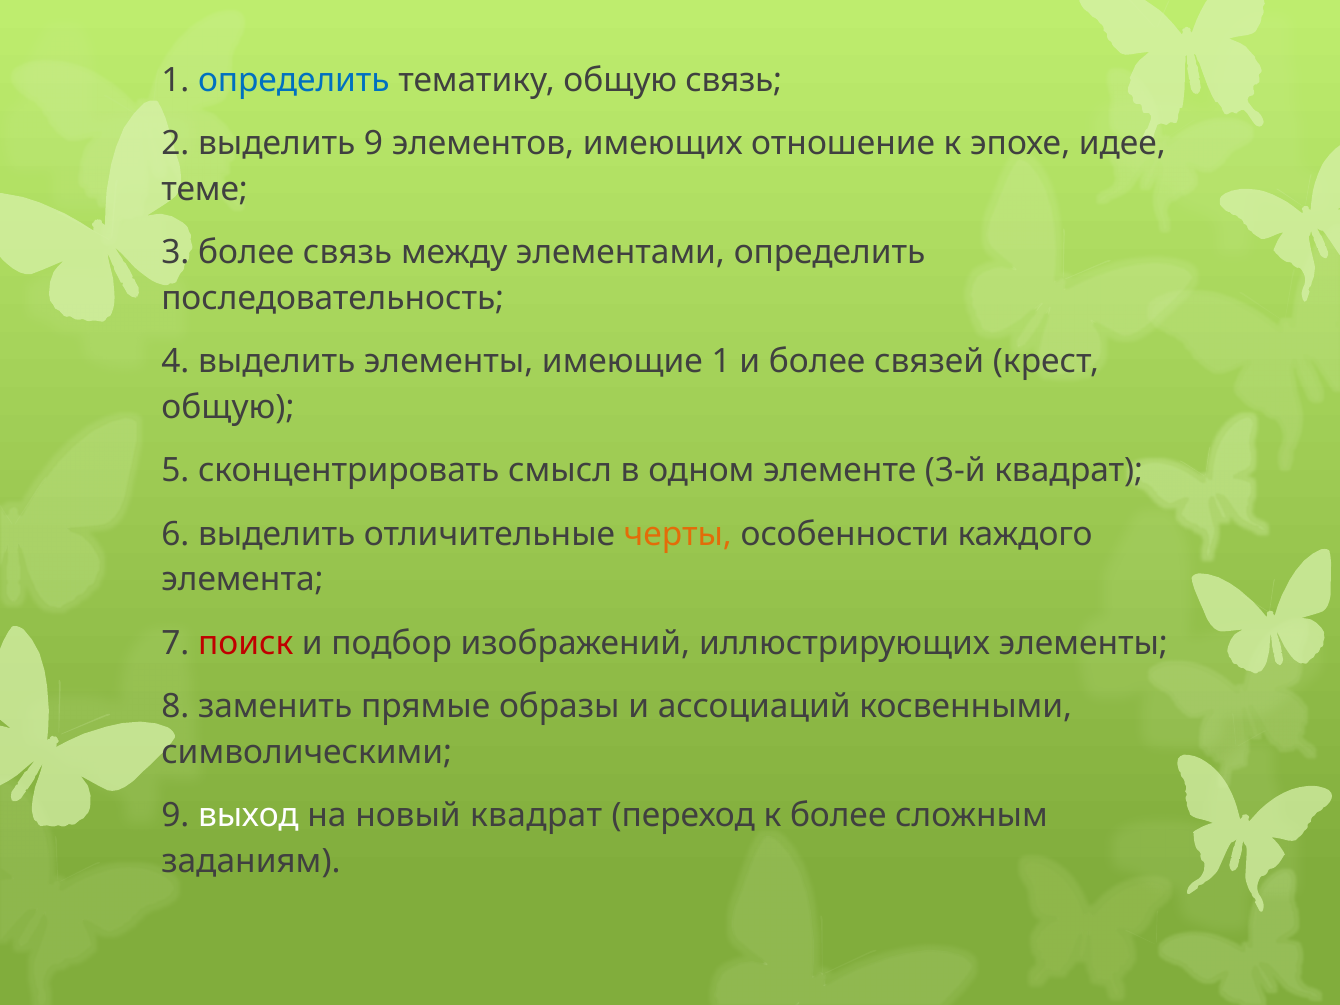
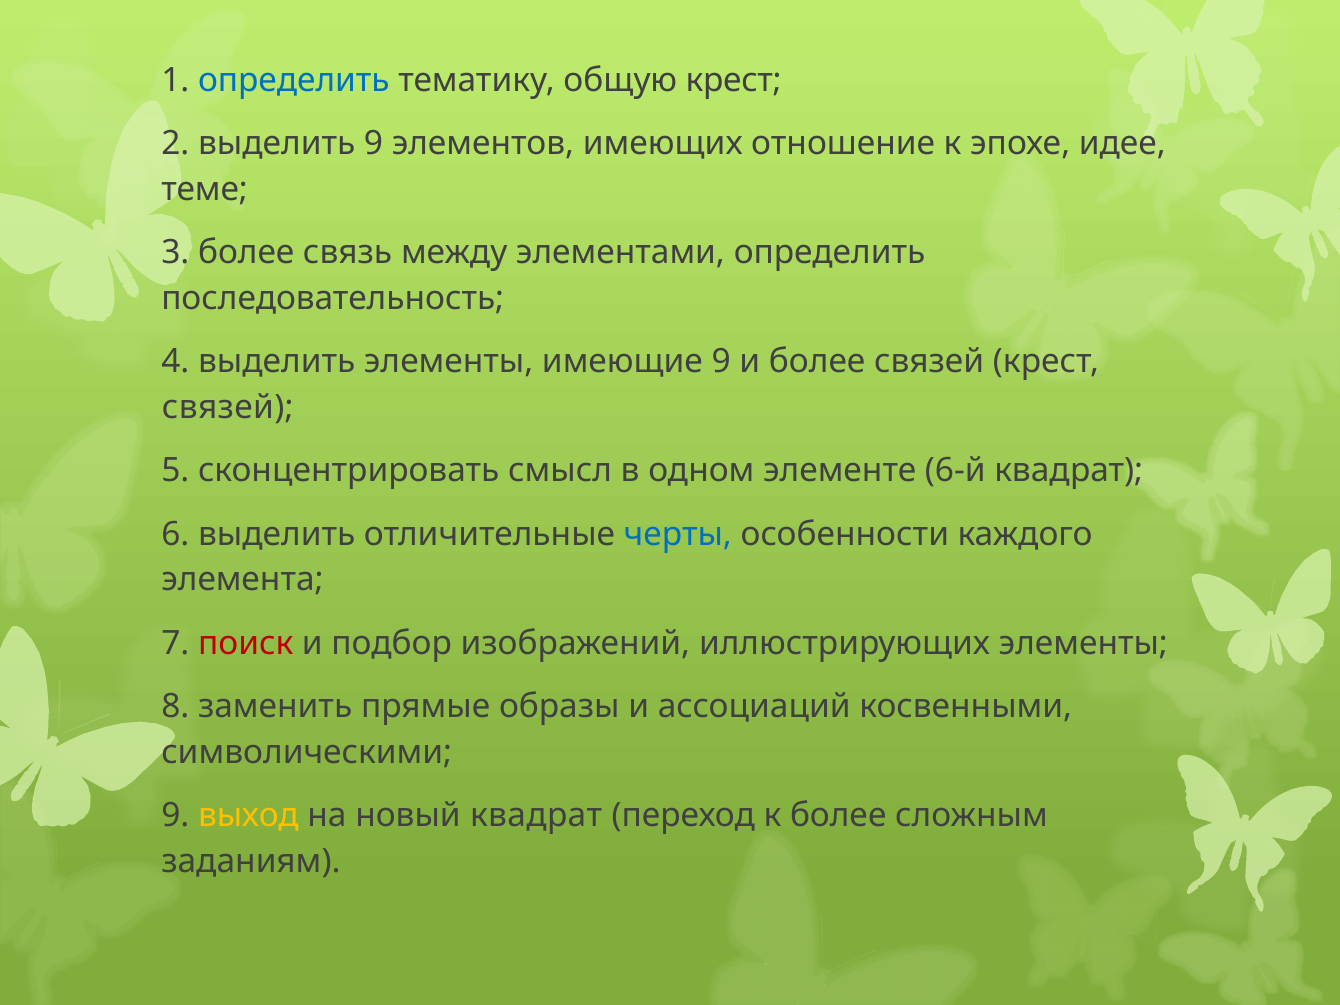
общую связь: связь -> крест (734, 80)
имеющие 1: 1 -> 9 (721, 362)
общую: общую -> связей (228, 407)
3-й: 3-й -> 6-й (955, 471)
черты colour: orange -> blue (678, 534)
выход colour: white -> yellow (248, 816)
